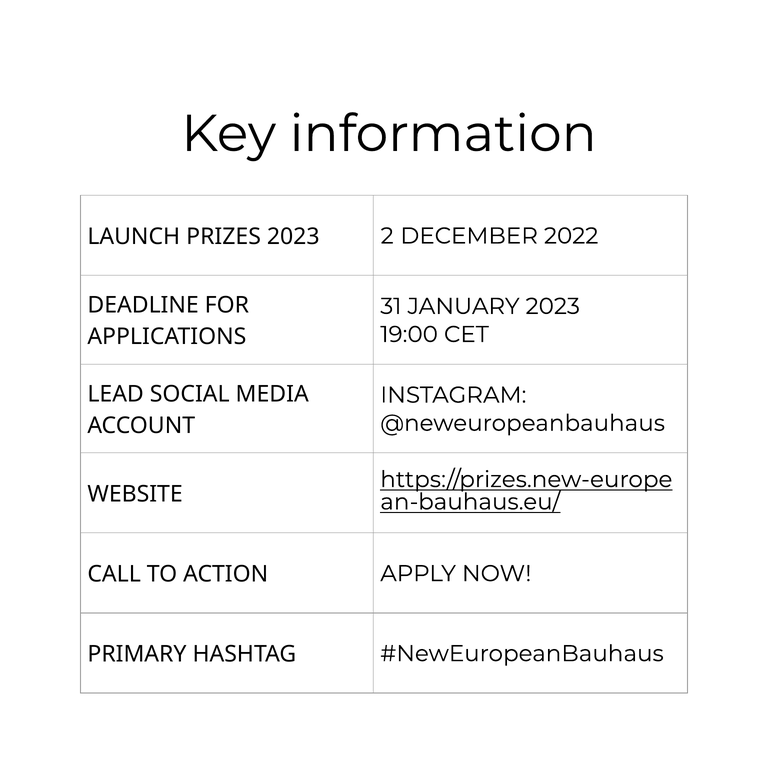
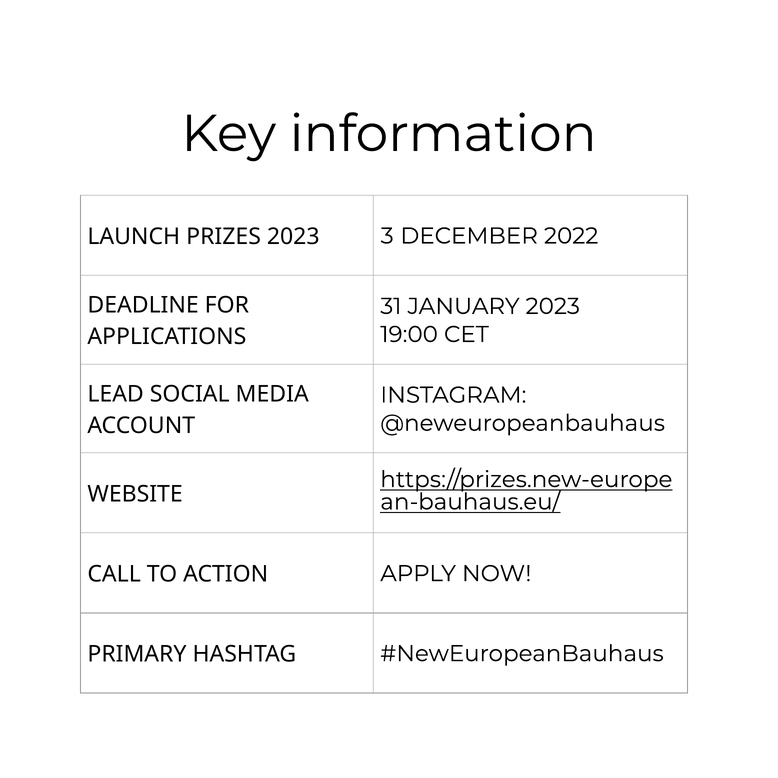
2: 2 -> 3 (387, 236)
